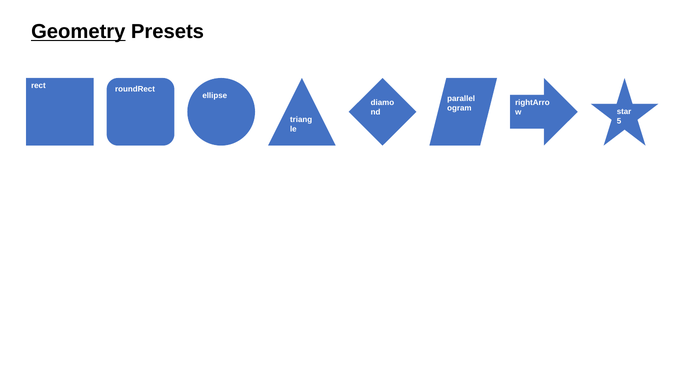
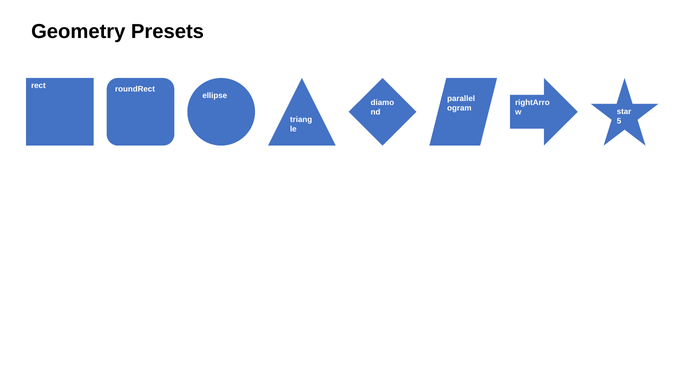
Geometry underline: present -> none (78, 32)
